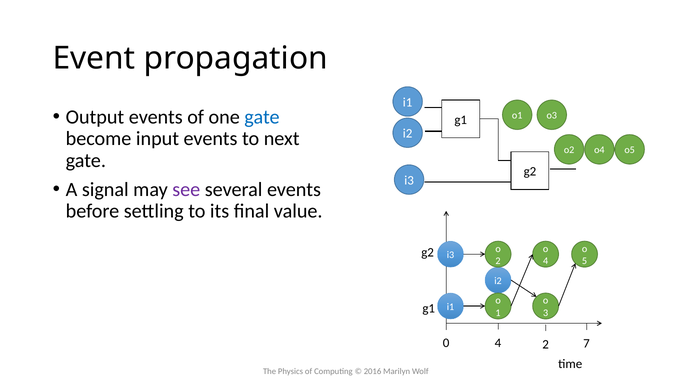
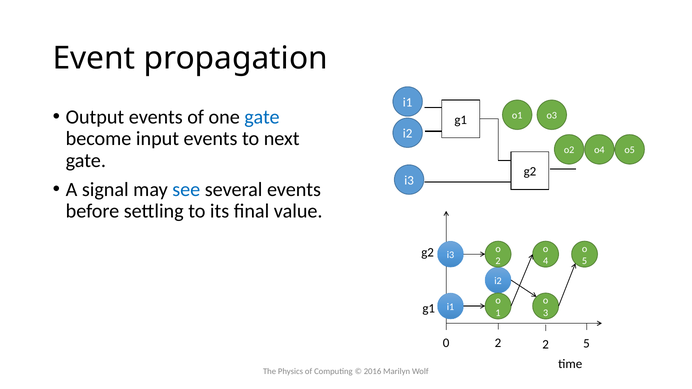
see colour: purple -> blue (186, 190)
0 4: 4 -> 2 (498, 343)
2 7: 7 -> 5 (586, 344)
